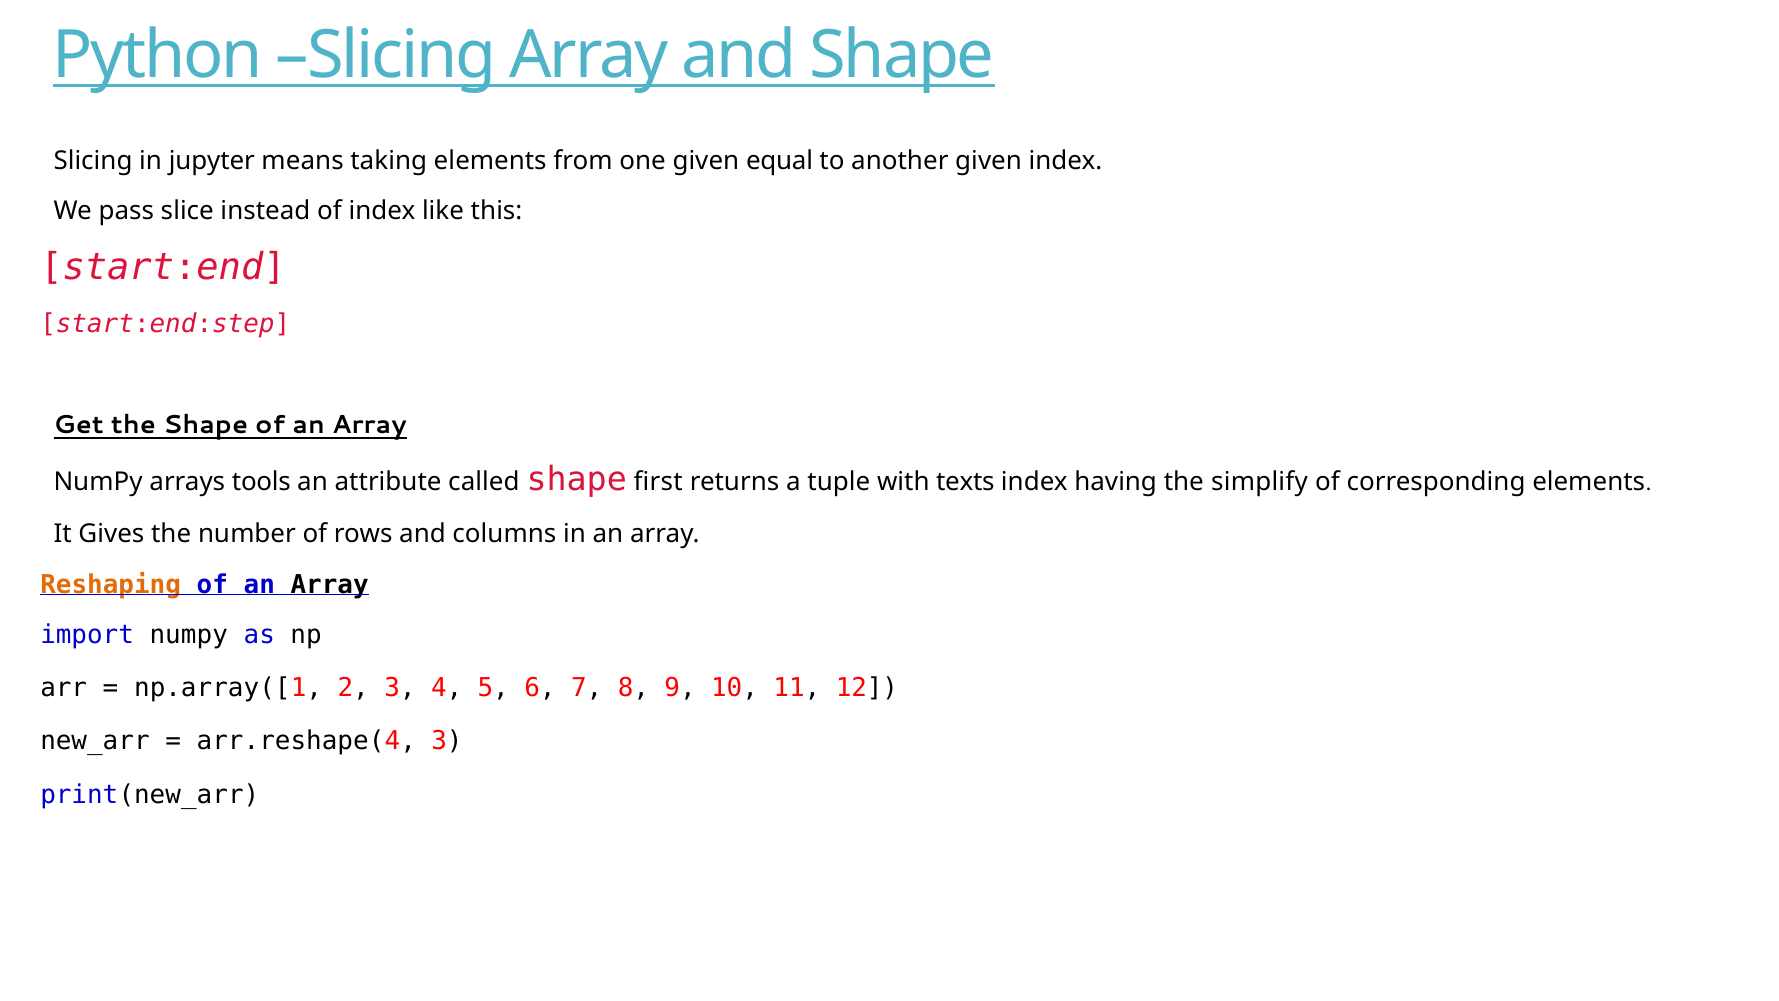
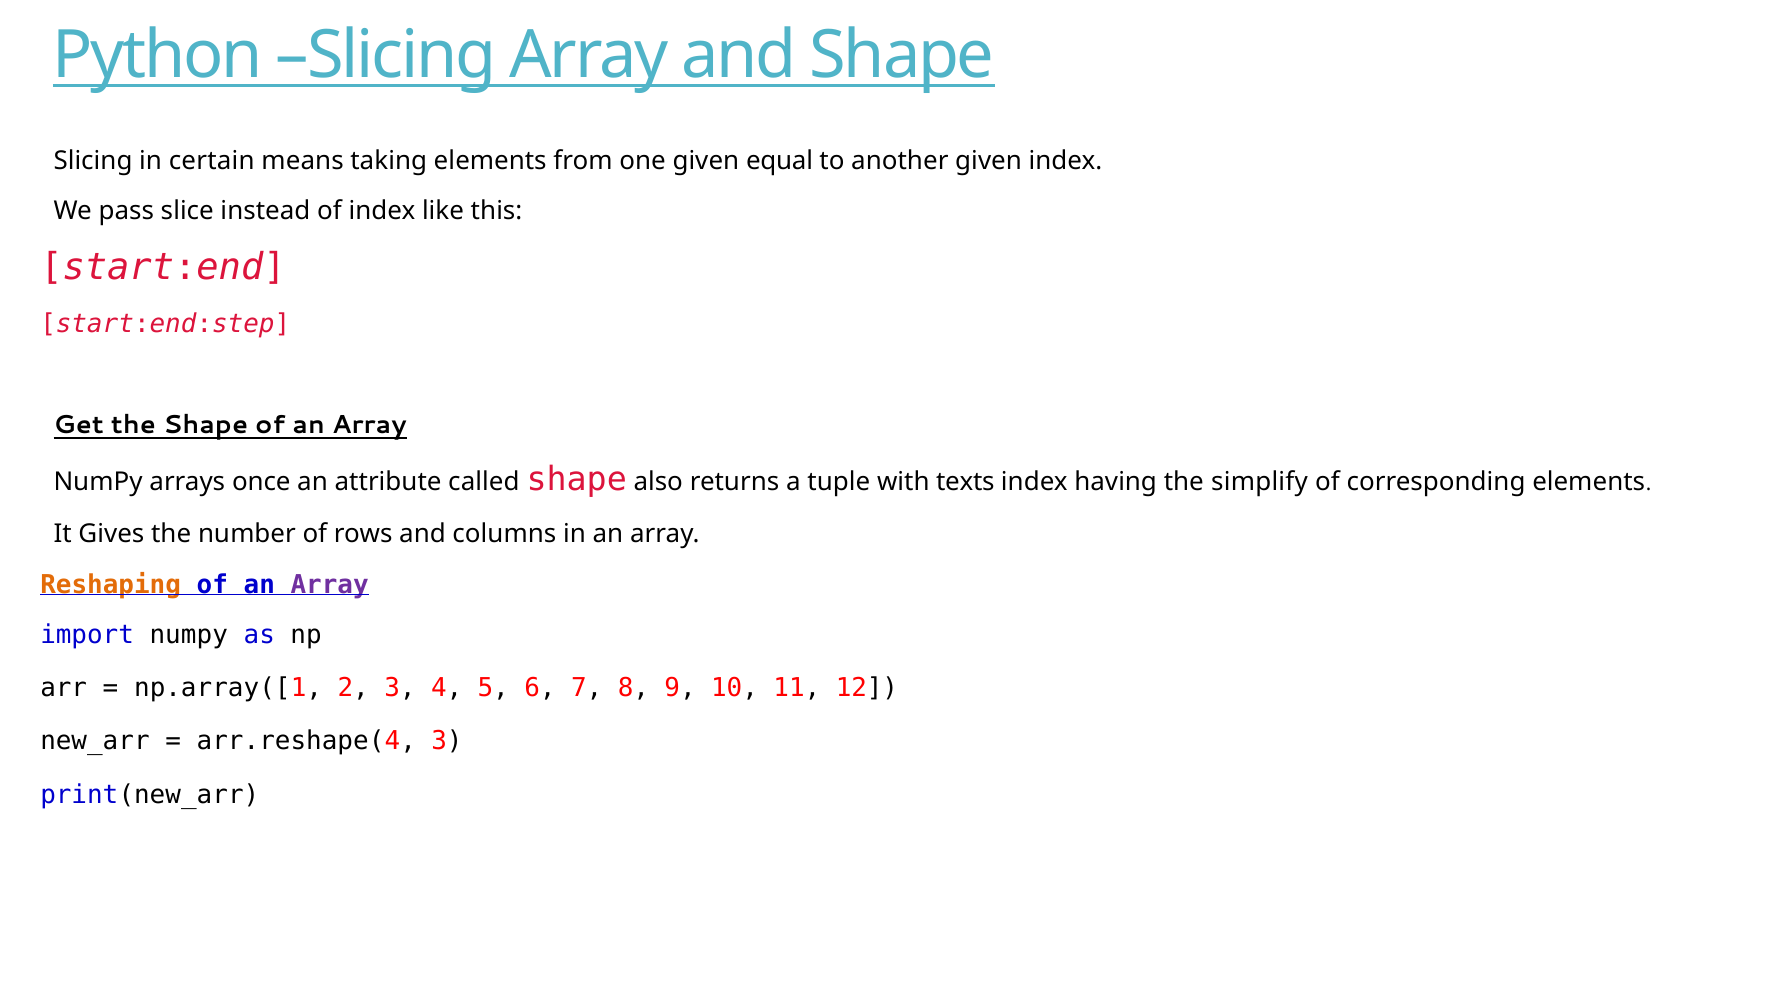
jupyter: jupyter -> certain (212, 161)
tools: tools -> once (261, 482)
first: first -> also (658, 482)
Array colour: black -> purple (330, 584)
